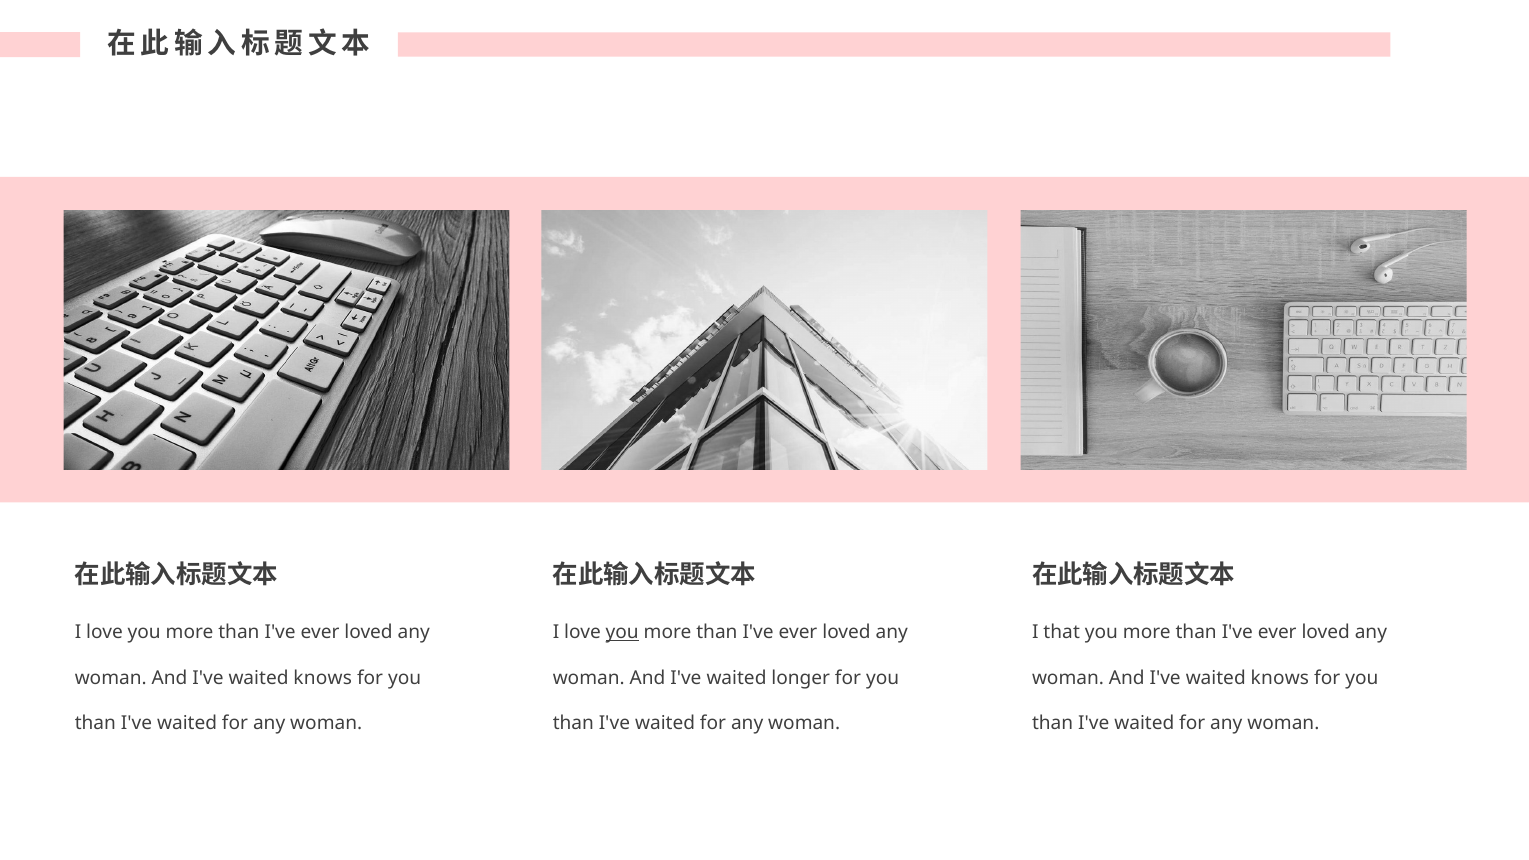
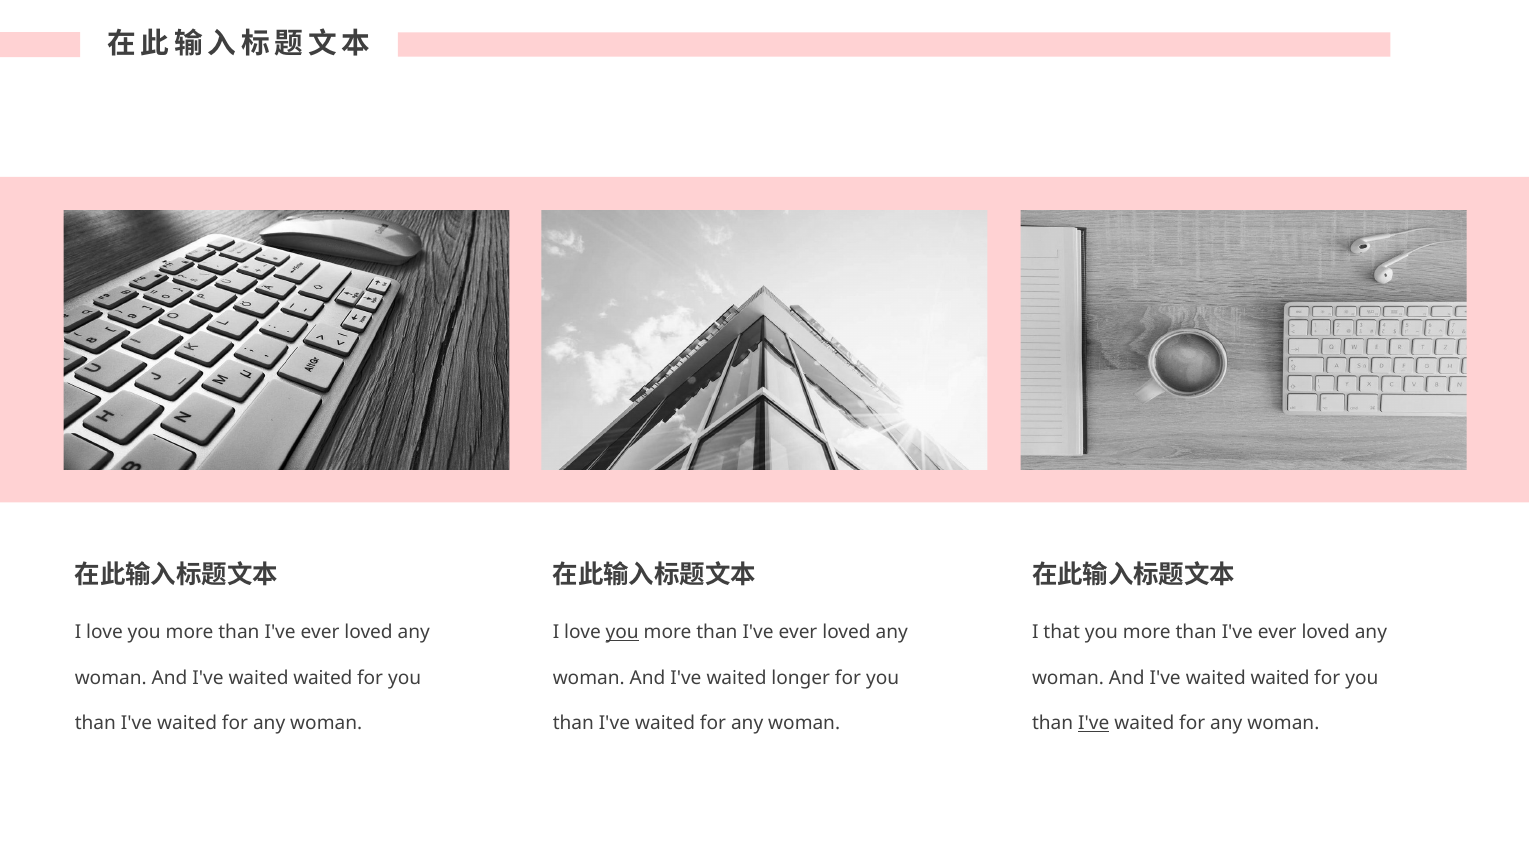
knows: knows -> waited (323, 678)
knows: knows -> waited (1280, 678)
I've underline: none -> present (1094, 724)
